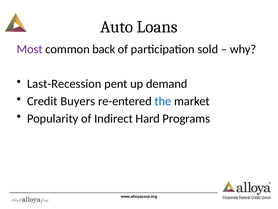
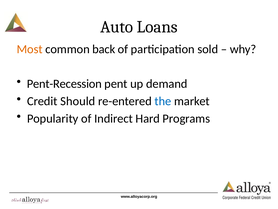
Most colour: purple -> orange (30, 49)
Last-Recession: Last-Recession -> Pent-Recession (64, 84)
Buyers: Buyers -> Should (78, 101)
